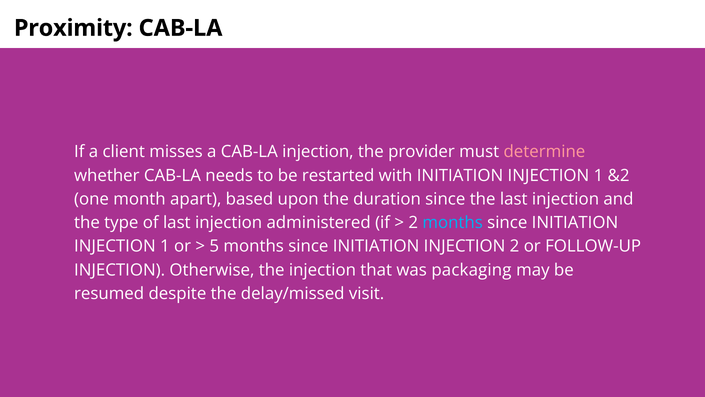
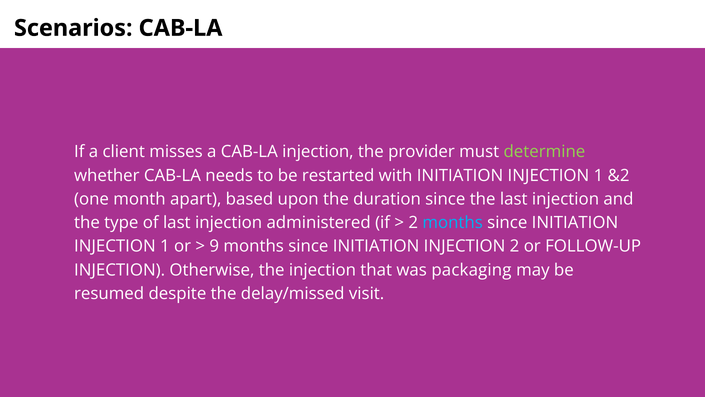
Proximity: Proximity -> Scenarios (73, 28)
determine colour: pink -> light green (544, 152)
5: 5 -> 9 (214, 246)
